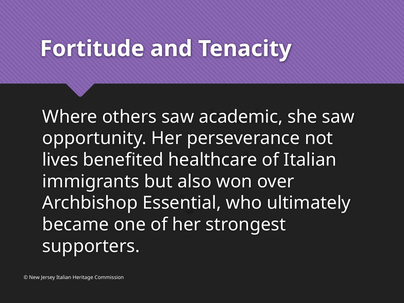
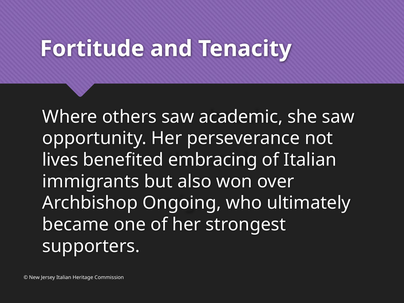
healthcare: healthcare -> embracing (213, 160)
Essential: Essential -> Ongoing (182, 203)
